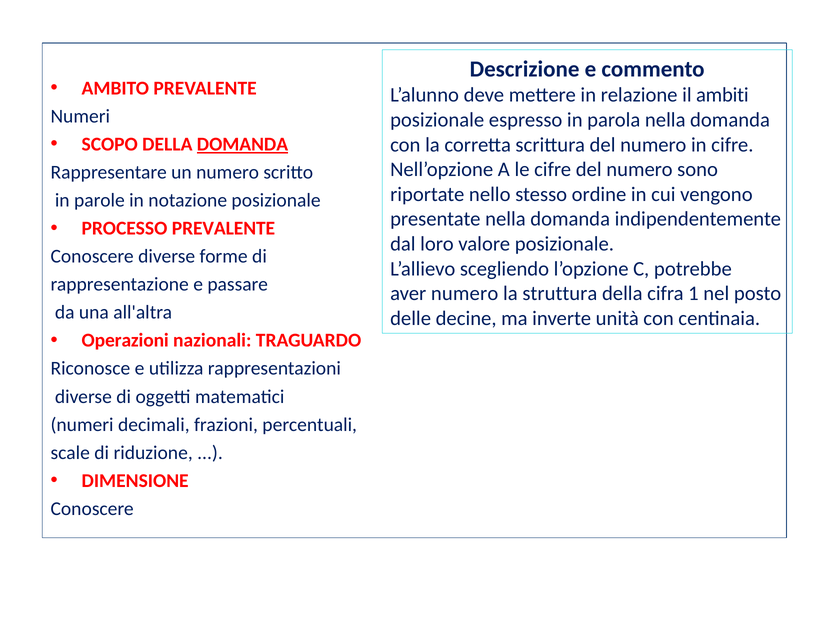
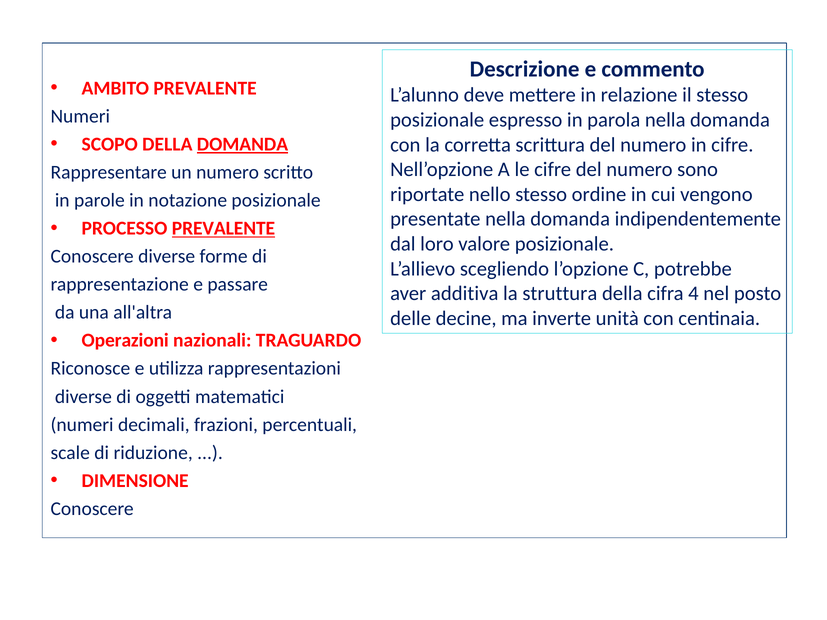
il ambiti: ambiti -> stesso (722, 95)
PREVALENTE underline: none -> present (223, 229)
aver numero: numero -> additiva (465, 294)
1: 1 -> 4 (693, 294)
